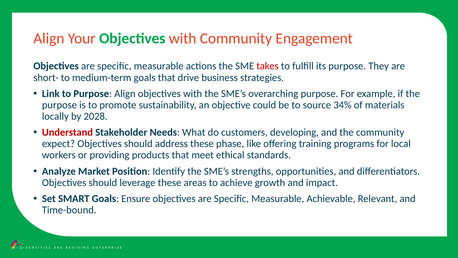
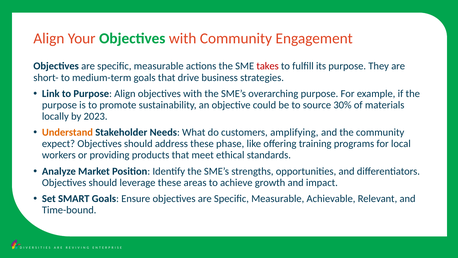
34%: 34% -> 30% (342, 105)
2028: 2028 -> 2023 (96, 116)
Understand colour: red -> orange (67, 132)
developing: developing -> amplifying (294, 132)
